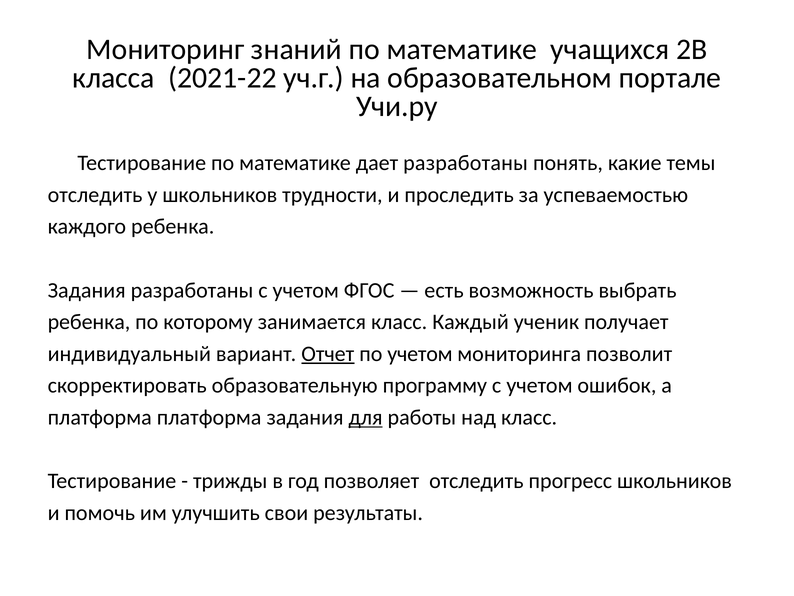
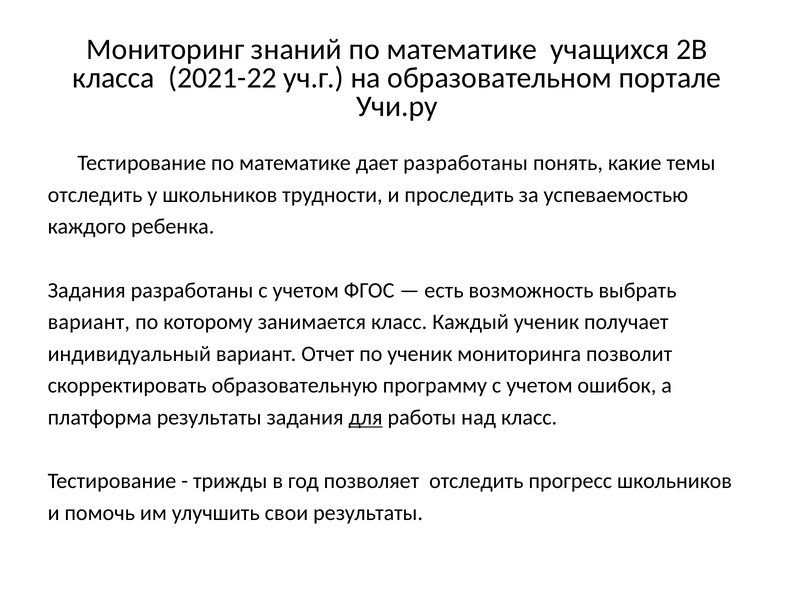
ребенка: ребенка -> вариант (89, 322)
Отчет underline: present -> none (328, 354)
по учетом: учетом -> ученик (420, 354)
платформа платформа: платформа -> результаты (209, 417)
